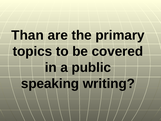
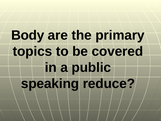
Than: Than -> Body (28, 35)
writing: writing -> reduce (109, 83)
